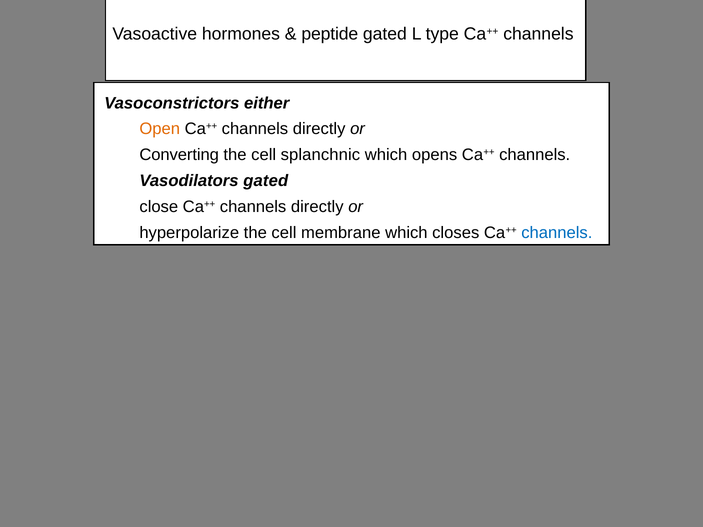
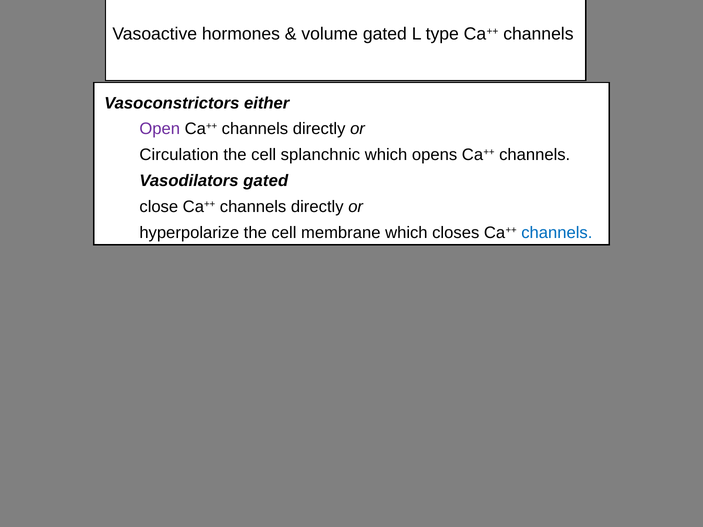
peptide: peptide -> volume (330, 34)
Open colour: orange -> purple (160, 129)
Converting: Converting -> Circulation (179, 155)
